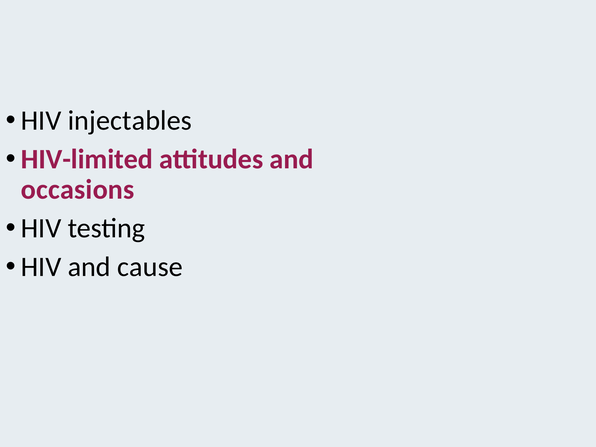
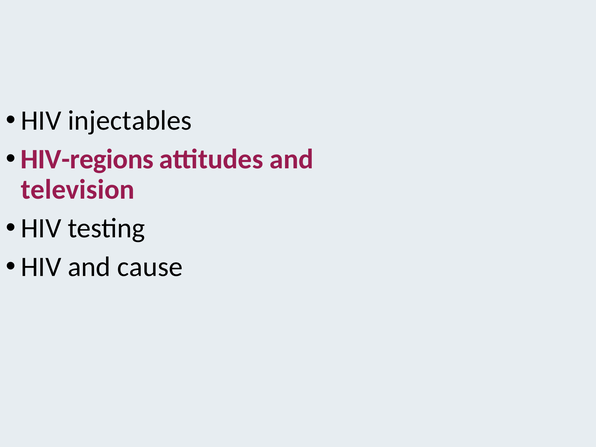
HIV-limited: HIV-limited -> HIV-regions (87, 159)
occasions: occasions -> television (78, 190)
